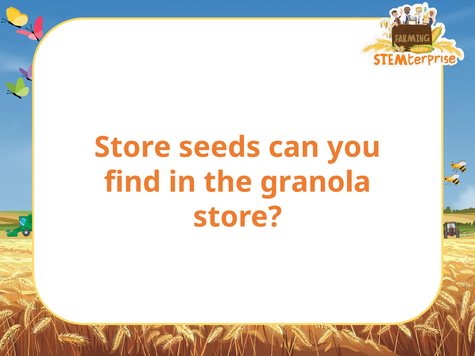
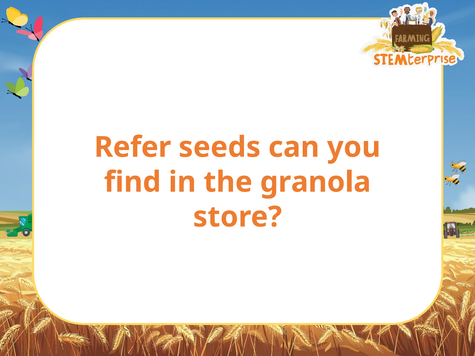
Store: Store -> Refer (133, 147)
